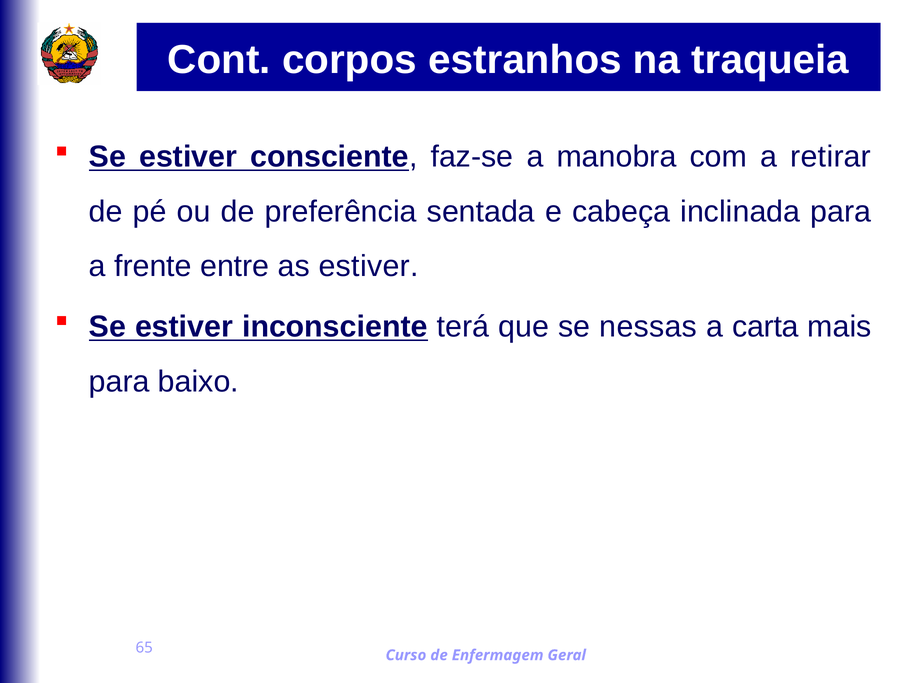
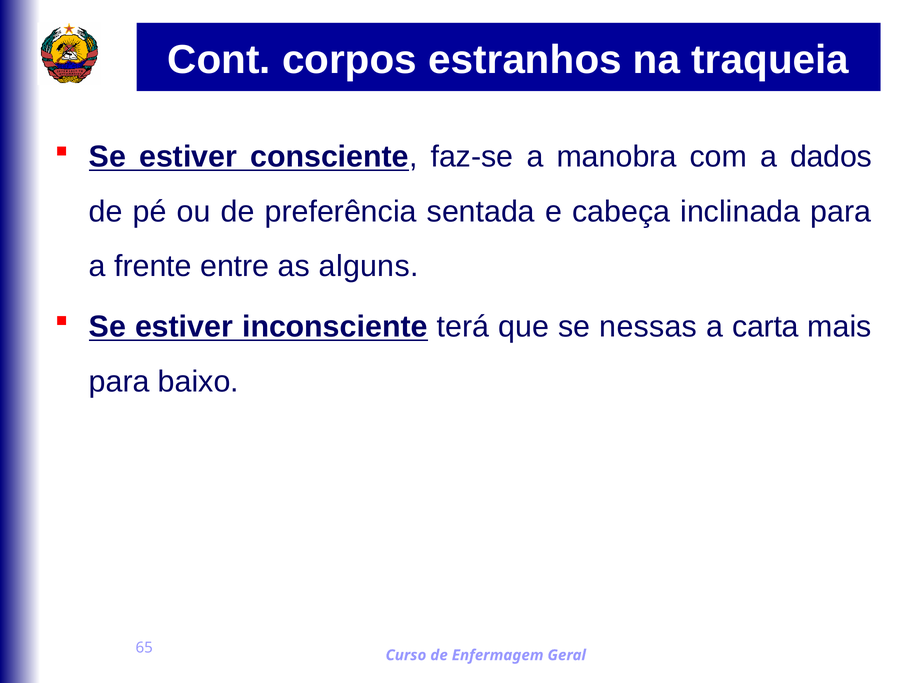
retirar: retirar -> dados (831, 157)
as estiver: estiver -> alguns (369, 266)
